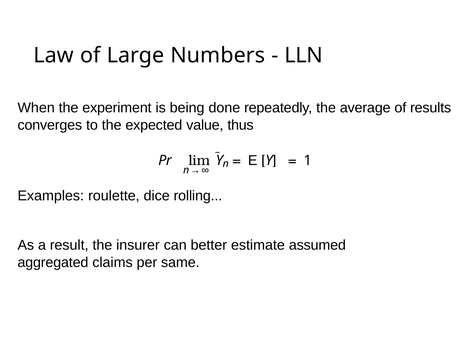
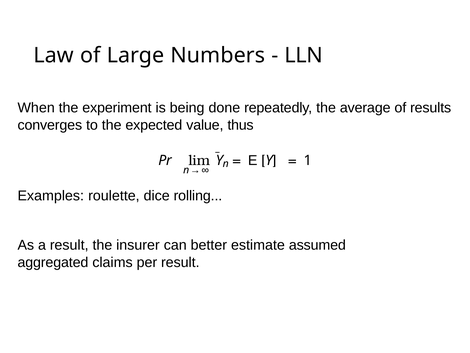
per same: same -> result (180, 262)
